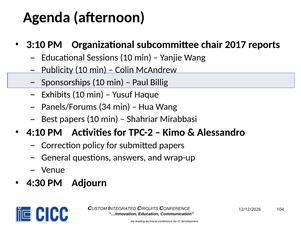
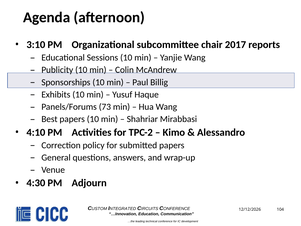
34: 34 -> 73 (105, 107)
